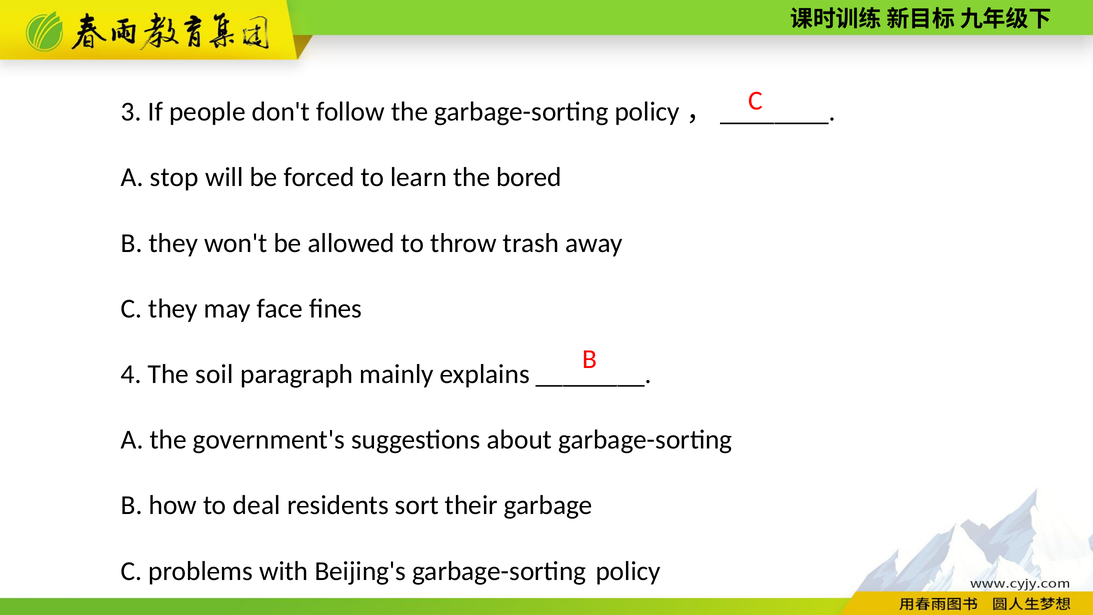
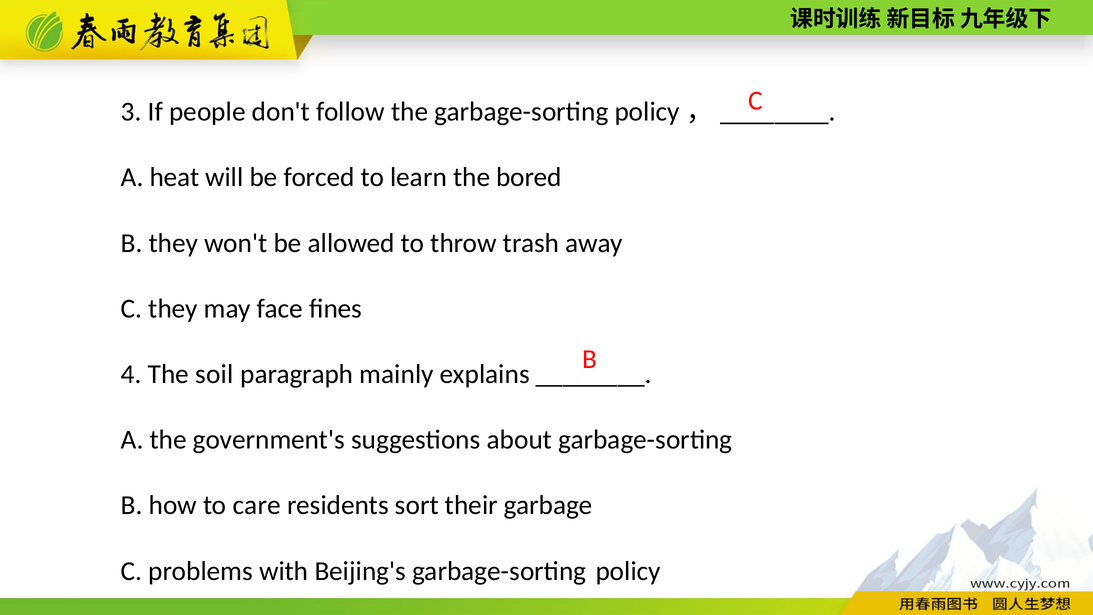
stop: stop -> heat (174, 177)
deal: deal -> care (257, 505)
